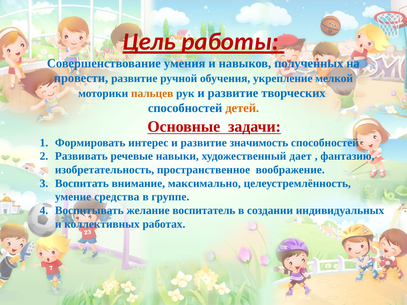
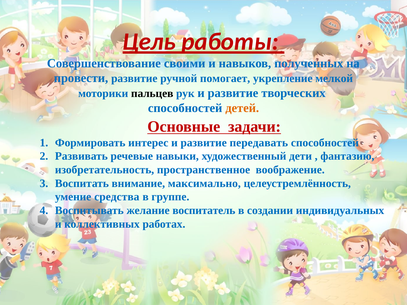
умения: умения -> своими (185, 63)
обучения: обучения -> помогает (225, 79)
пальцев colour: orange -> black (152, 93)
значимость: значимость -> передавать (259, 143)
дает: дает -> дети (301, 156)
